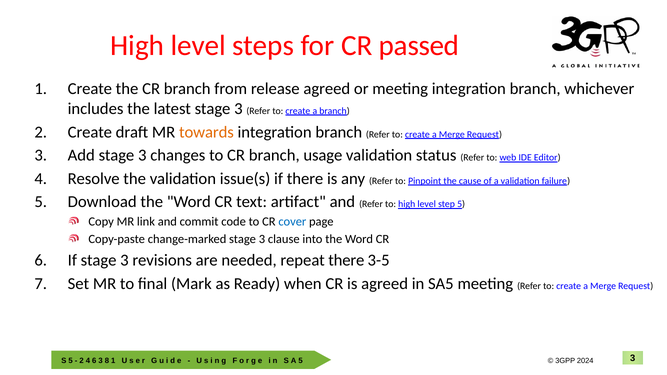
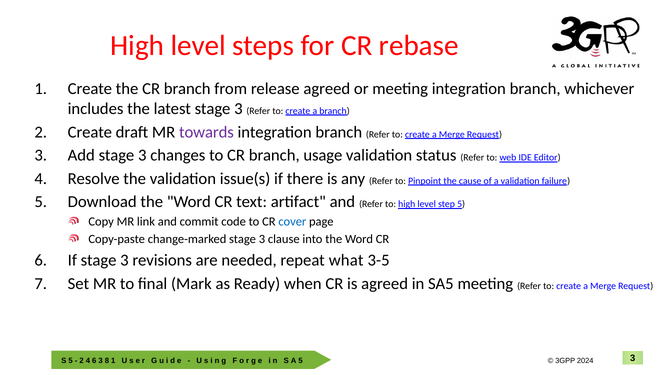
passed: passed -> rebase (419, 46)
towards colour: orange -> purple (206, 132)
repeat there: there -> what (346, 260)
